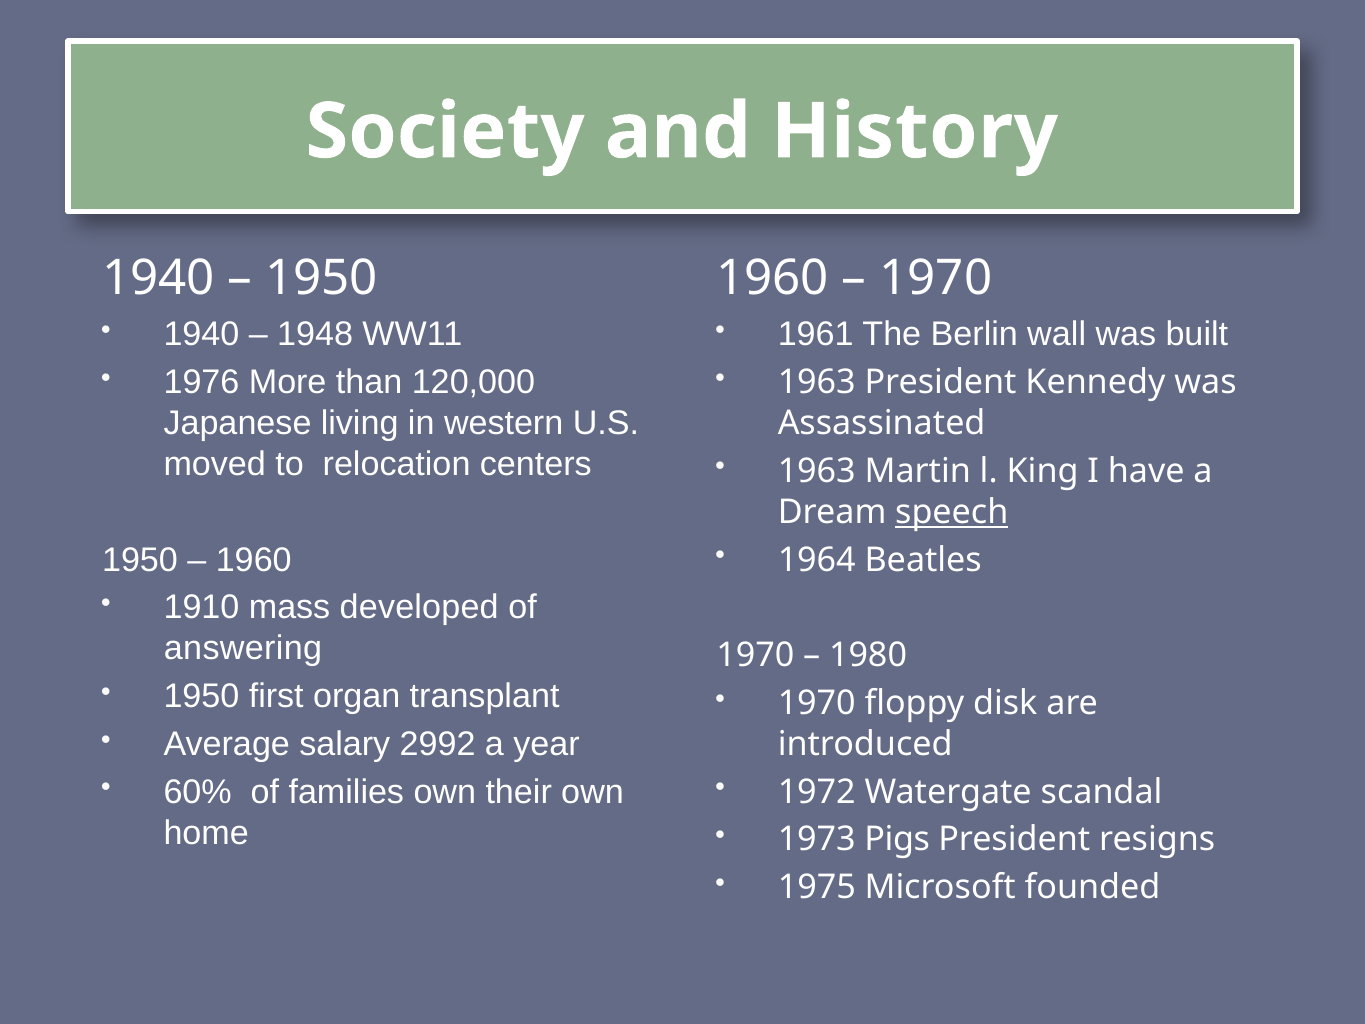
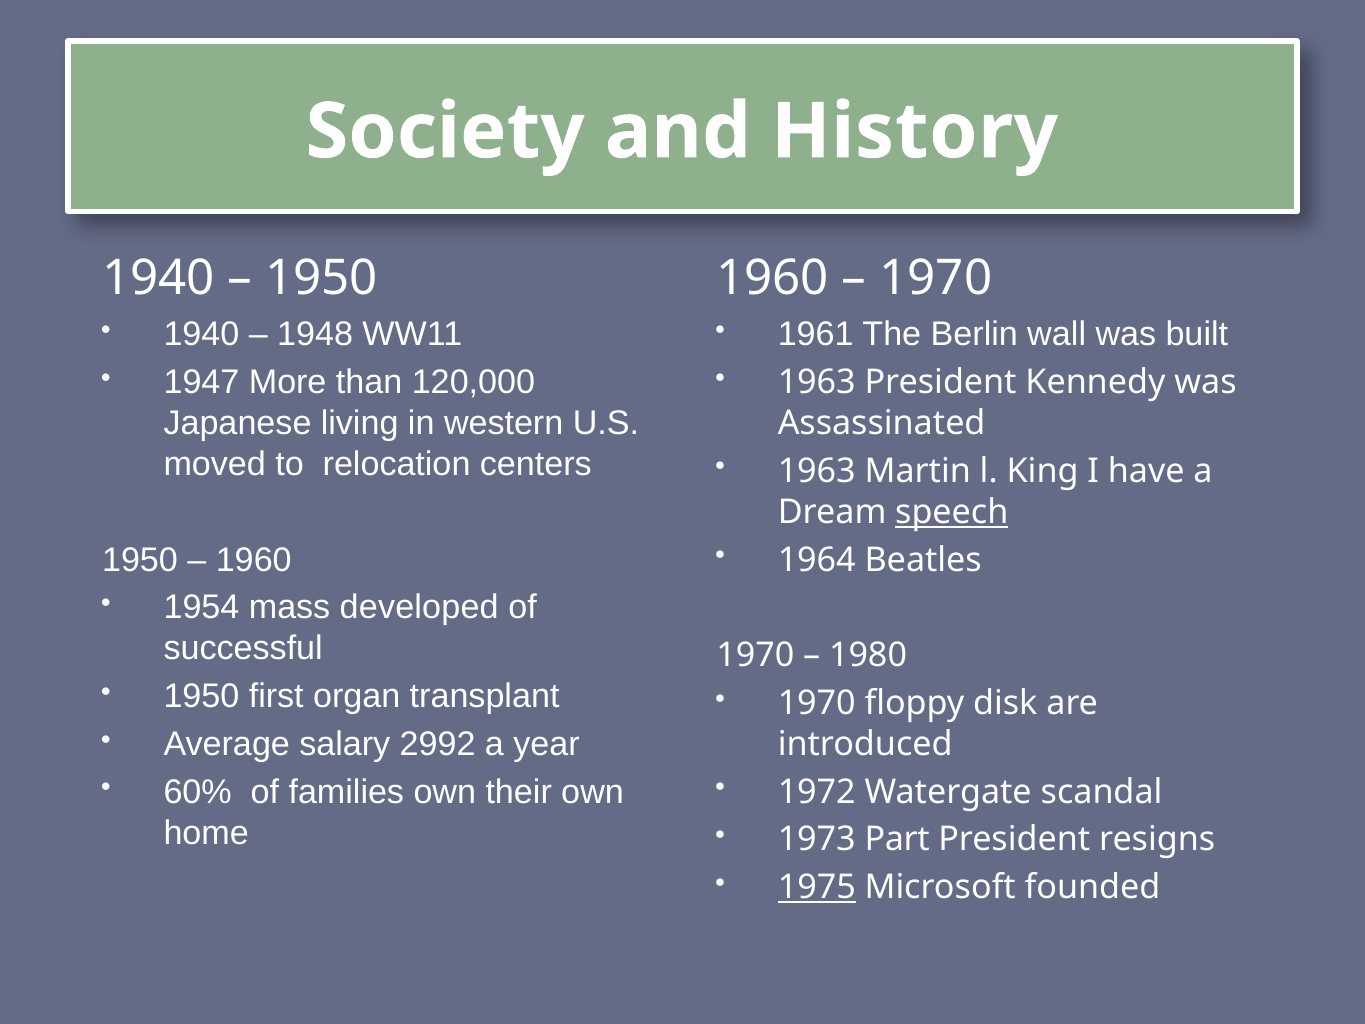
1976: 1976 -> 1947 (201, 382)
1910: 1910 -> 1954 (201, 607)
answering: answering -> successful (243, 648)
Pigs: Pigs -> Part (897, 839)
1975 underline: none -> present (817, 887)
